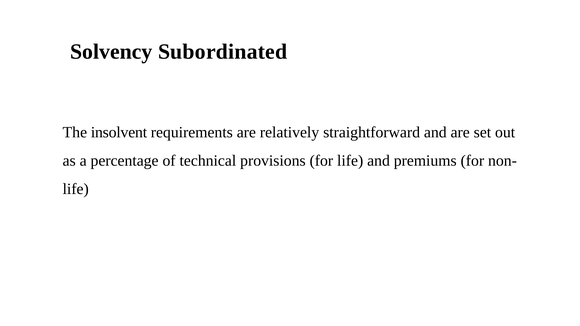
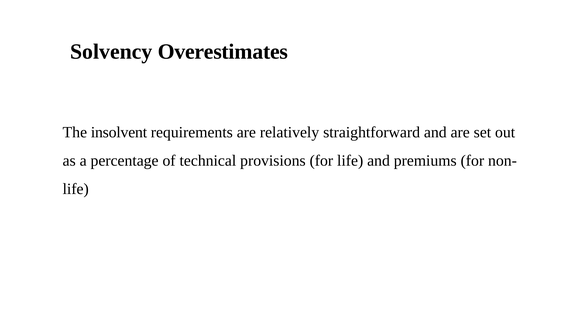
Subordinated: Subordinated -> Overestimates (223, 52)
